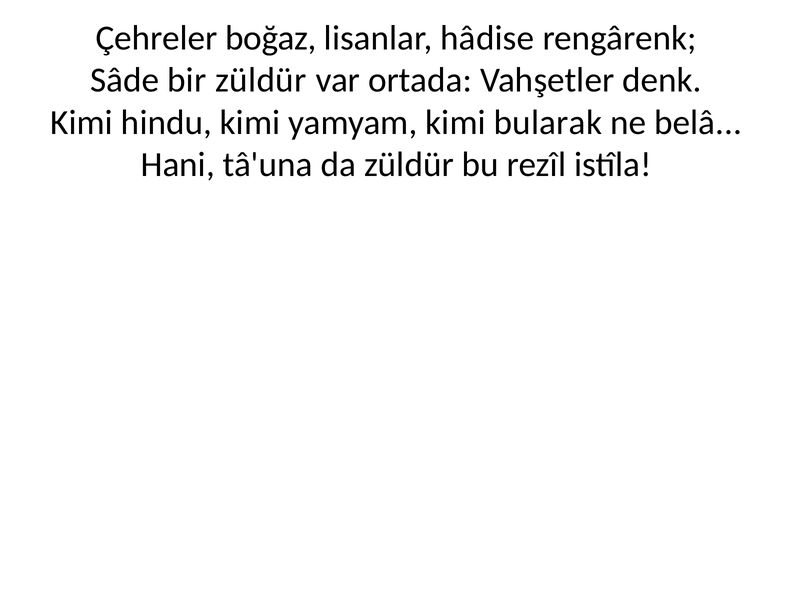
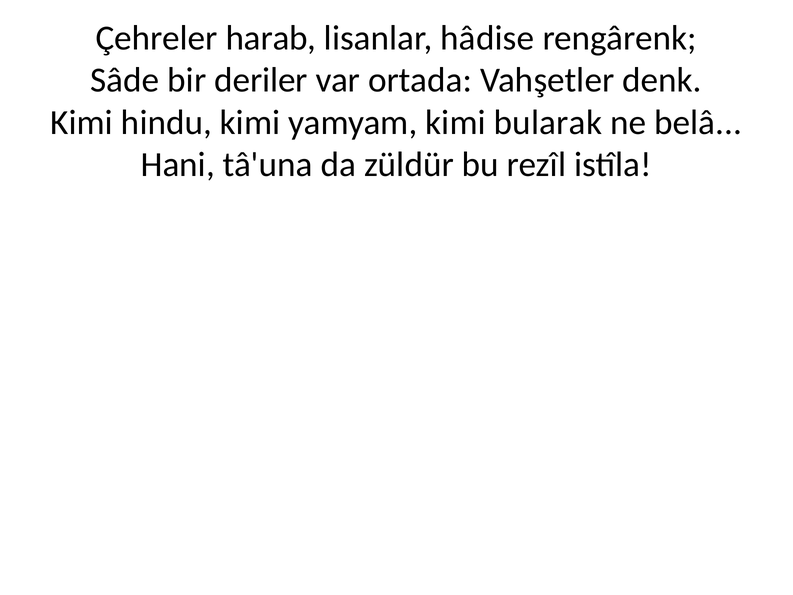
boğaz: boğaz -> harab (271, 38)
bir züldür: züldür -> deriler (261, 80)
